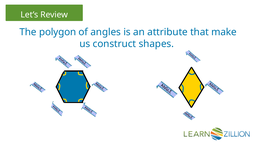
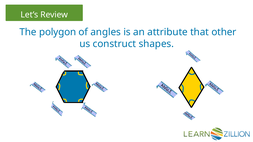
make: make -> other (224, 32)
